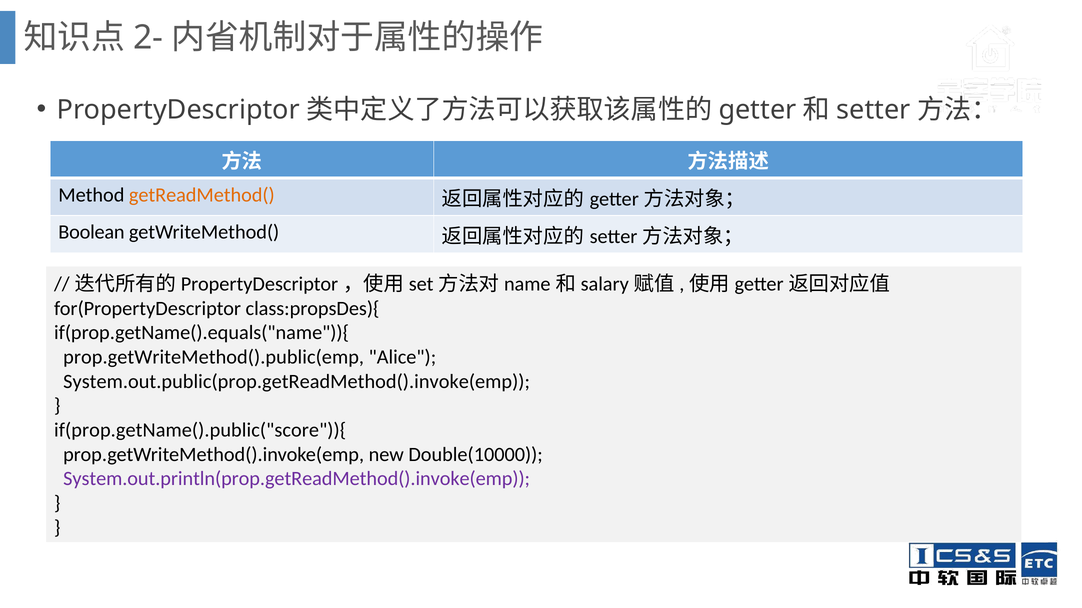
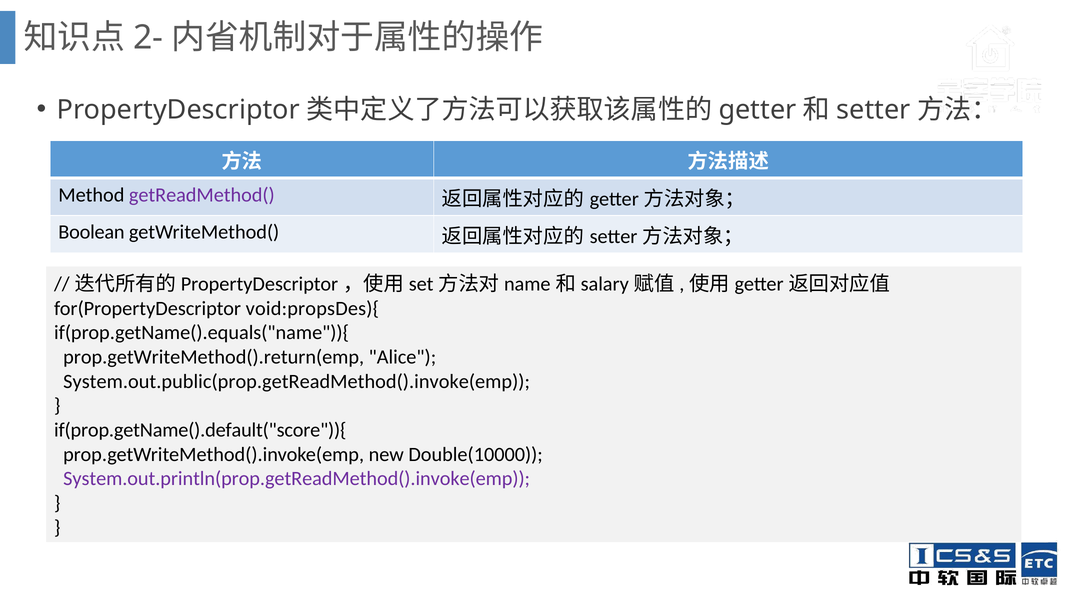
getReadMethod( colour: orange -> purple (202, 195)
class:propsDes){: class:propsDes){ -> void:propsDes){ (312, 309)
prop.getWriteMethod().public(emp: prop.getWriteMethod().public(emp -> prop.getWriteMethod().return(emp (214, 357)
if(prop.getName().public("score")){: if(prop.getName().public("score")){ -> if(prop.getName().default("score")){ (200, 430)
